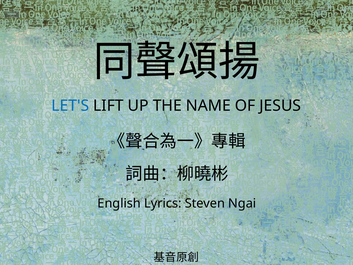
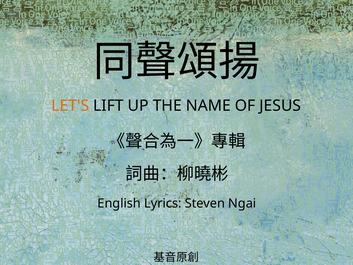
LET'S colour: blue -> orange (70, 106)
